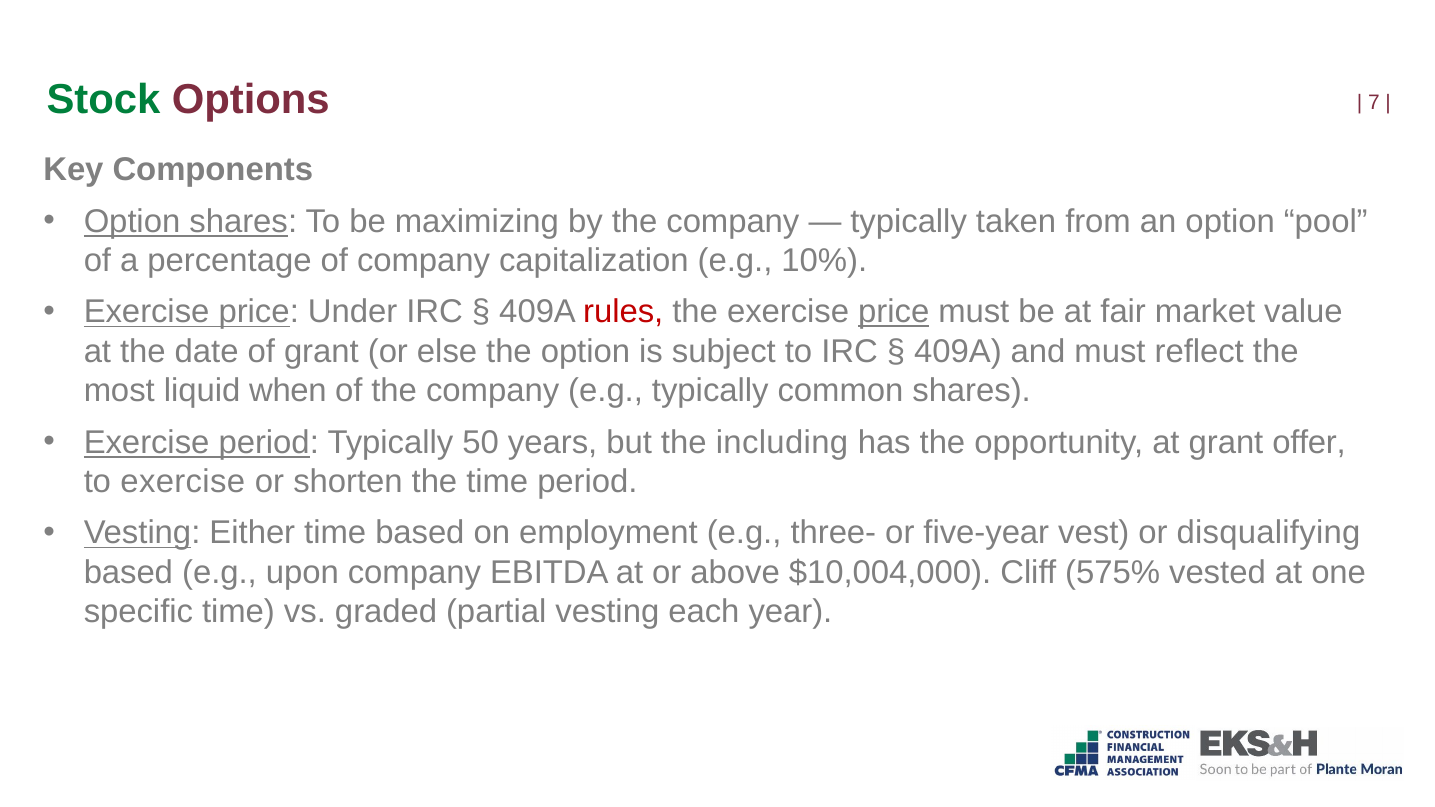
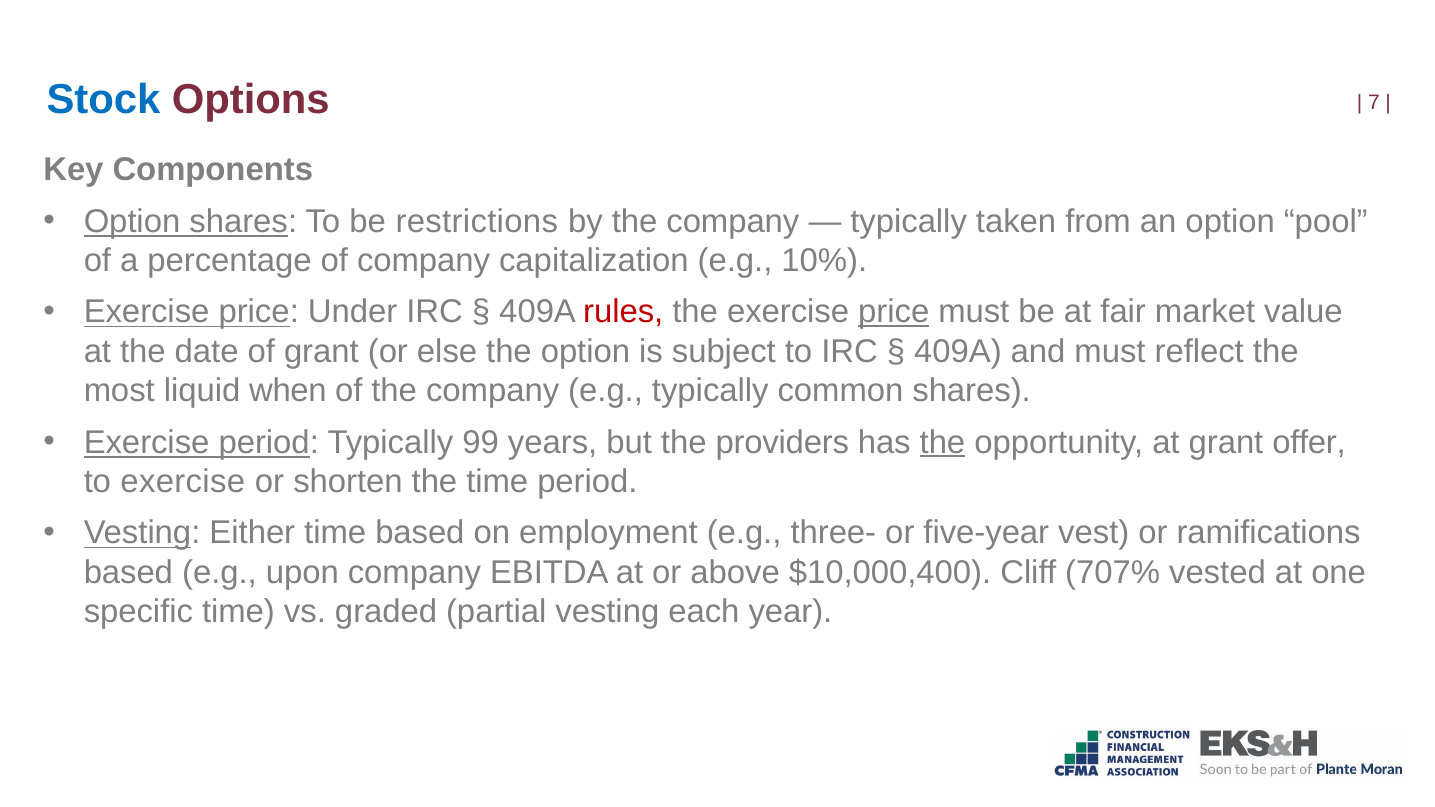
Stock colour: green -> blue (104, 100)
maximizing: maximizing -> restrictions (477, 221)
50: 50 -> 99 (481, 442)
including: including -> providers (782, 442)
the underline: none -> present (942, 442)
disqualifying: disqualifying -> ramifications (1269, 533)
$10,004,000: $10,004,000 -> $10,000,400 (890, 573)
575%: 575% -> 707% (1113, 573)
